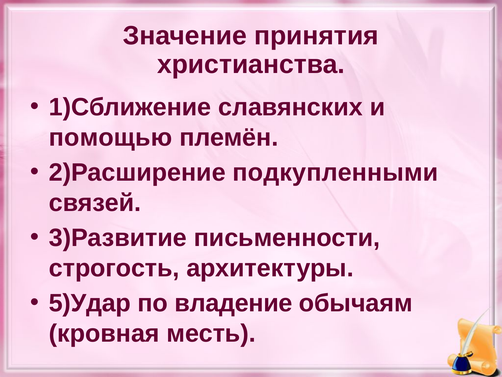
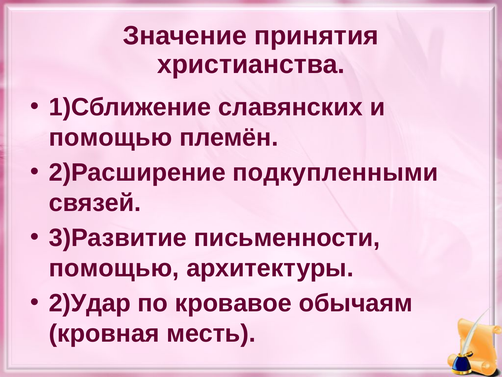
строгость: строгость -> помощью (114, 268)
5)Удар: 5)Удар -> 2)Удар (90, 303)
владение: владение -> кровавое (233, 303)
